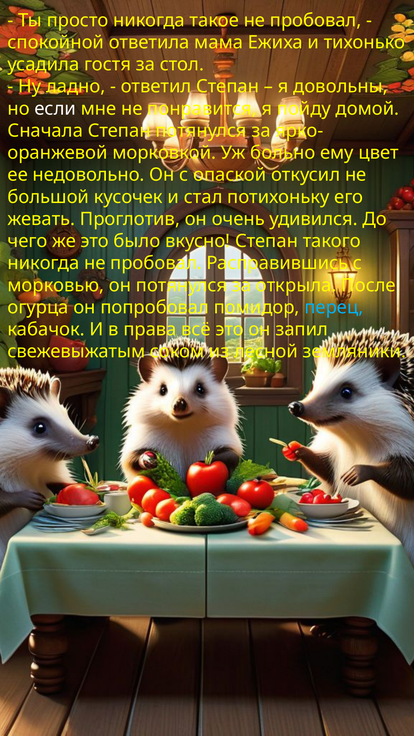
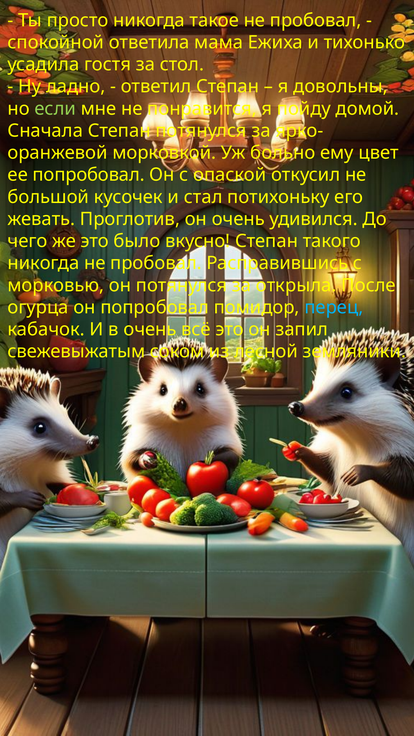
если colour: white -> light green (55, 109)
ее недовольно: недовольно -> попробовал (89, 175)
в права: права -> очень (150, 329)
